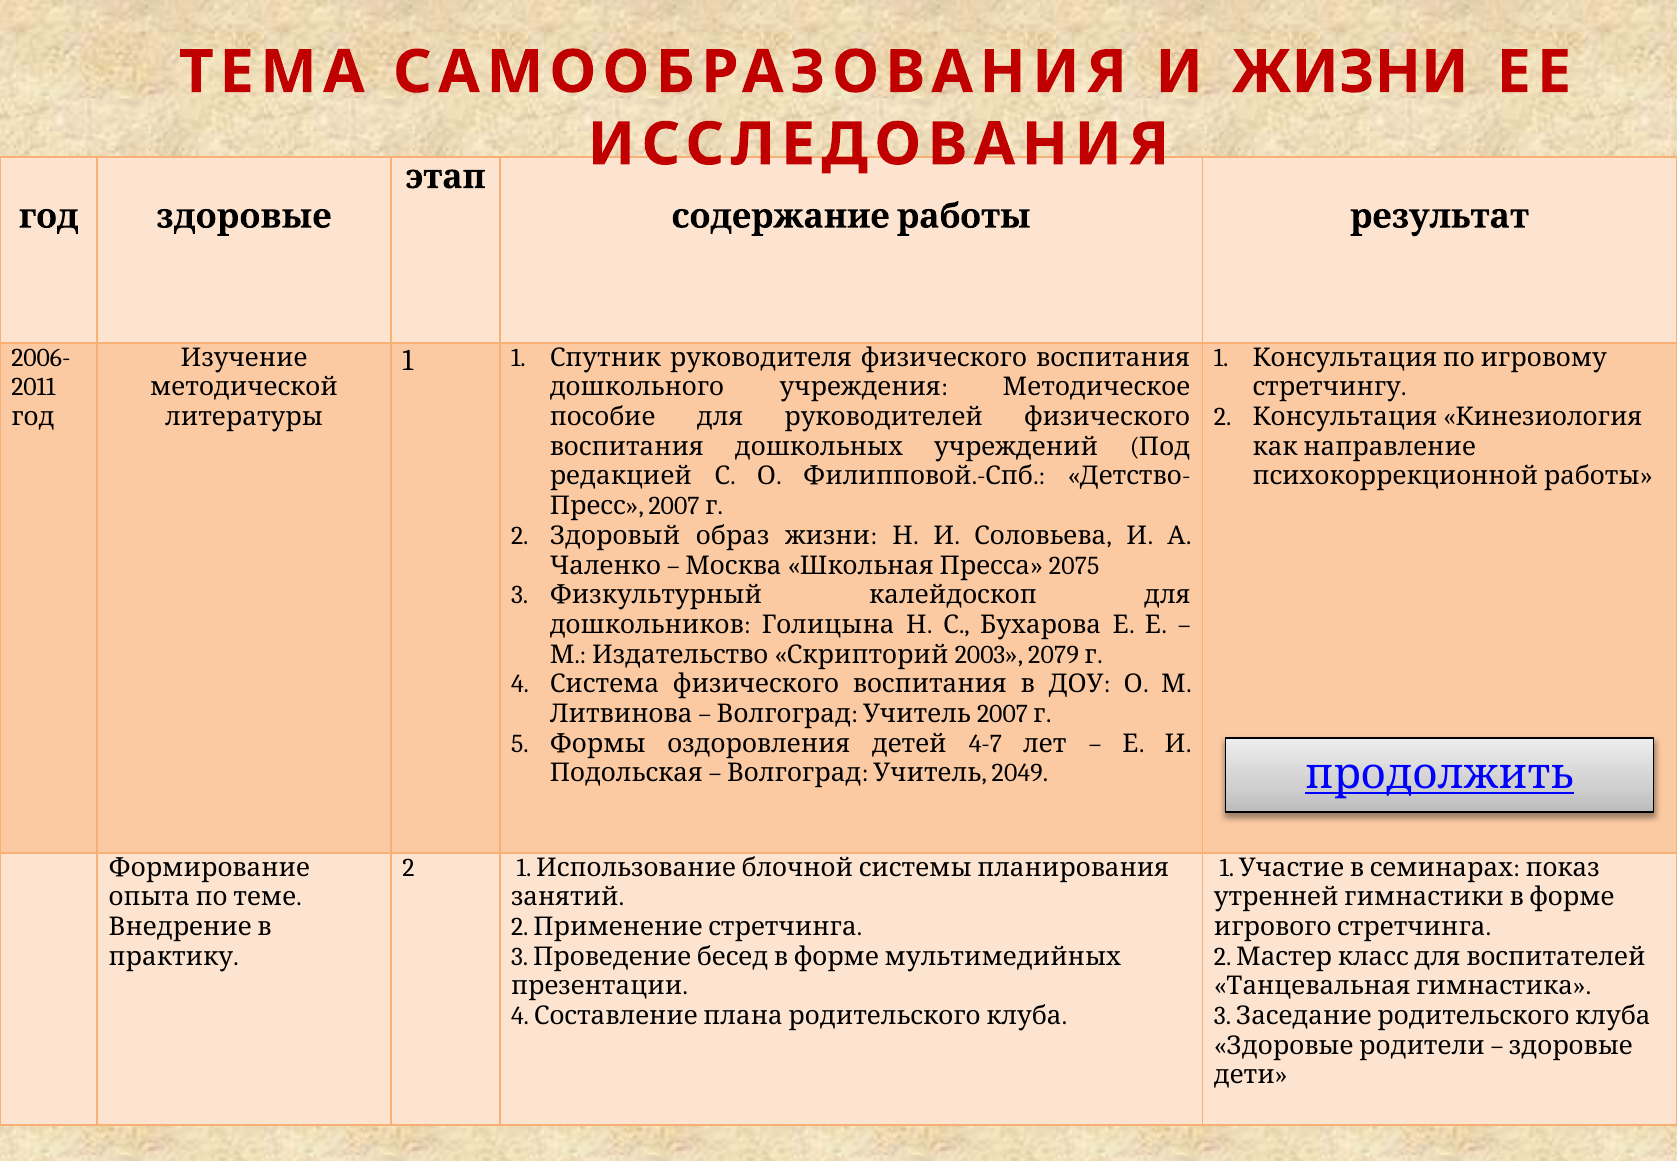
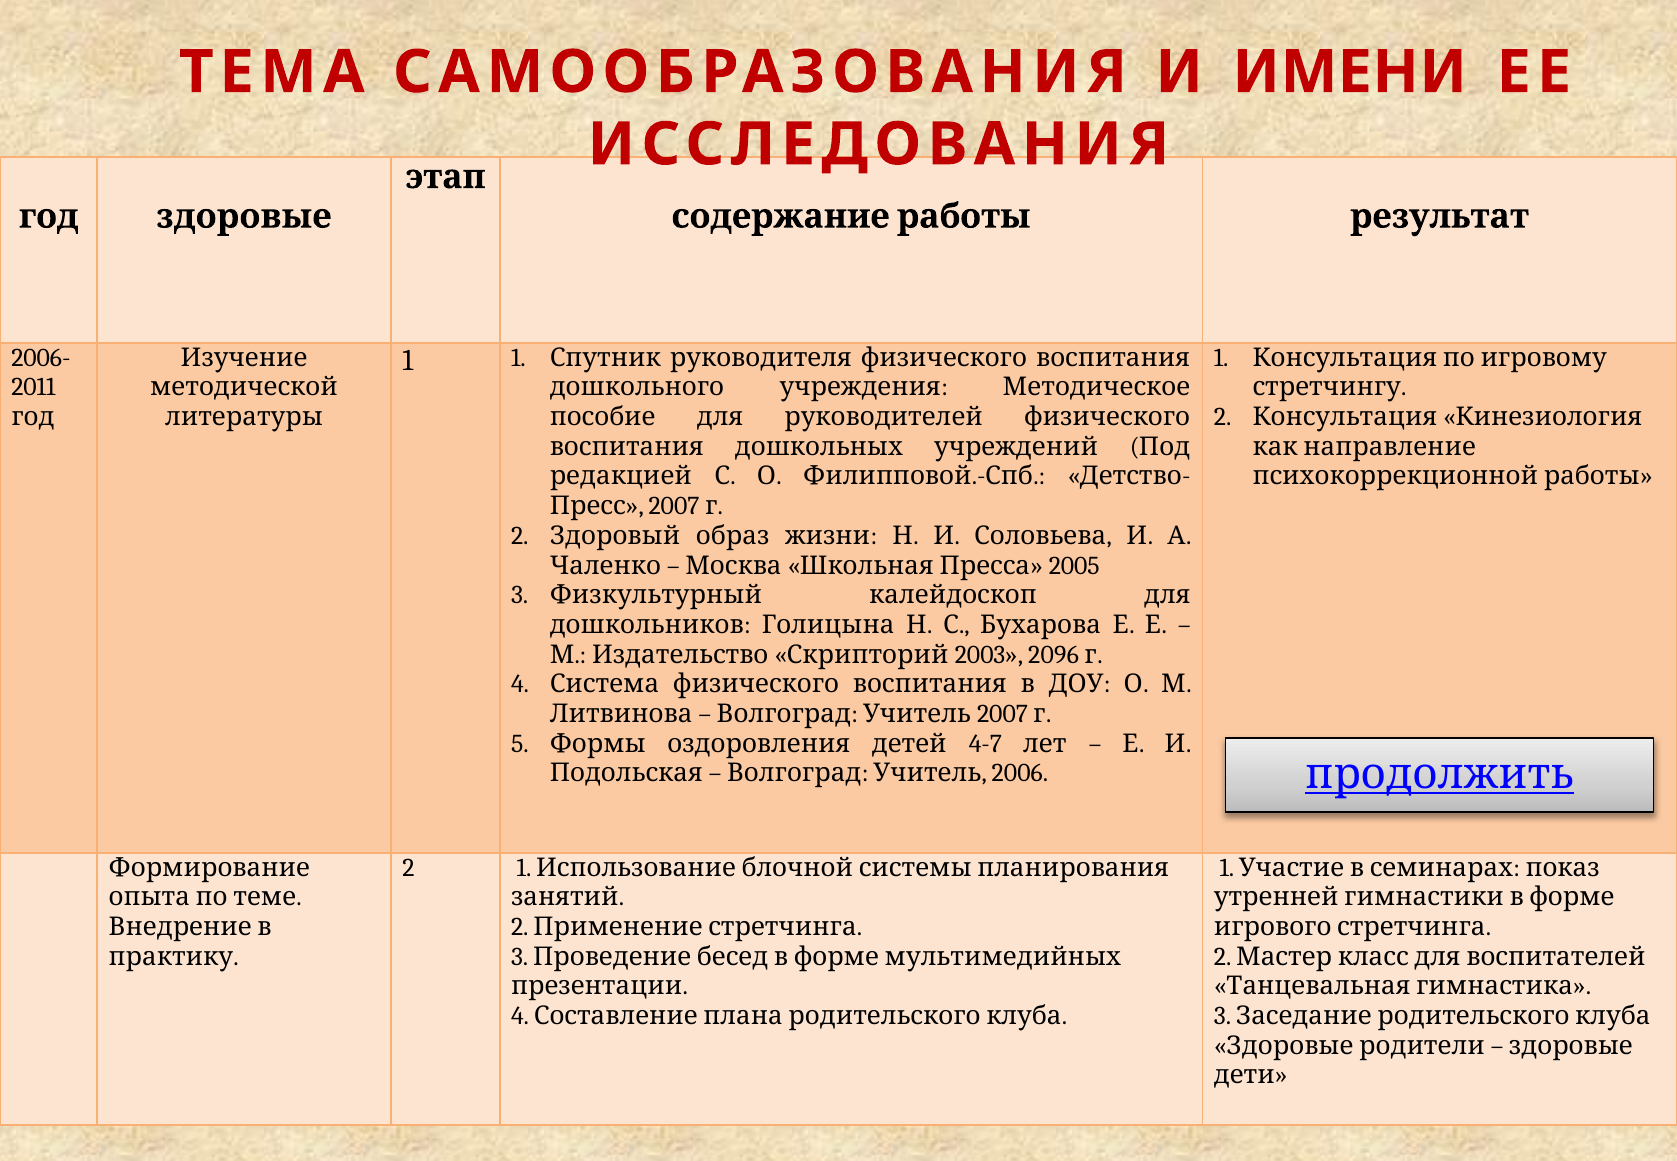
И ЖИЗНИ: ЖИЗНИ -> ИМЕНИ (1350, 72)
2075: 2075 -> 2005 (1074, 566)
2079: 2079 -> 2096 (1054, 655)
2049: 2049 -> 2006 (1020, 773)
